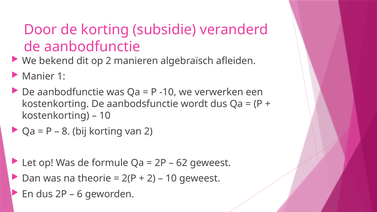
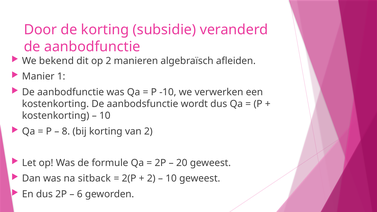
62: 62 -> 20 (182, 163)
theorie: theorie -> sitback (94, 179)
